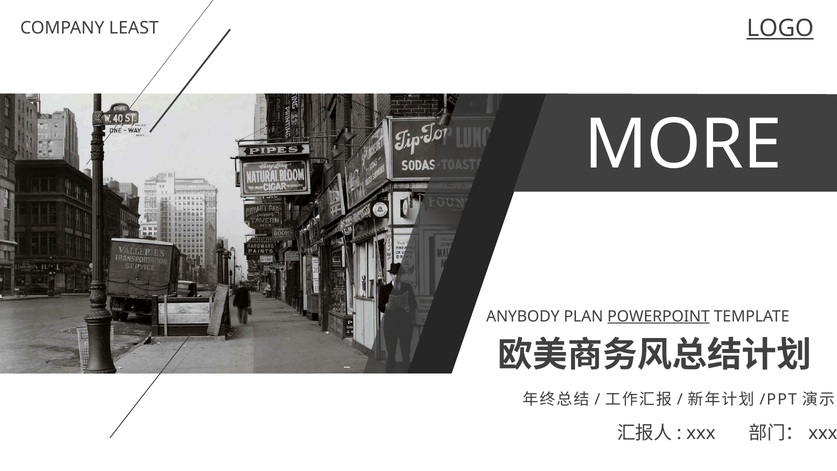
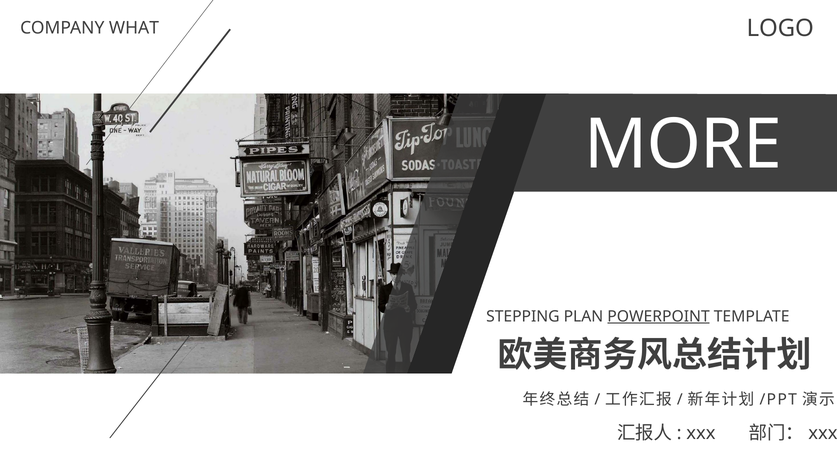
LOGO underline: present -> none (780, 28)
LEAST: LEAST -> WHAT (134, 28)
ANYBODY: ANYBODY -> STEPPING (523, 316)
